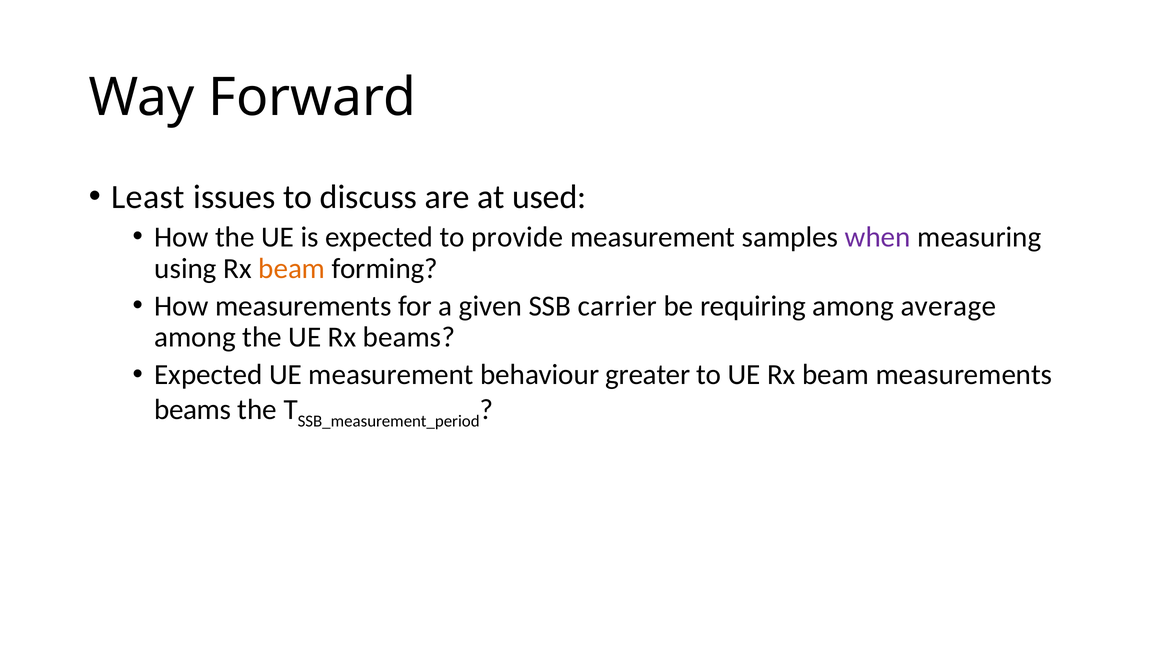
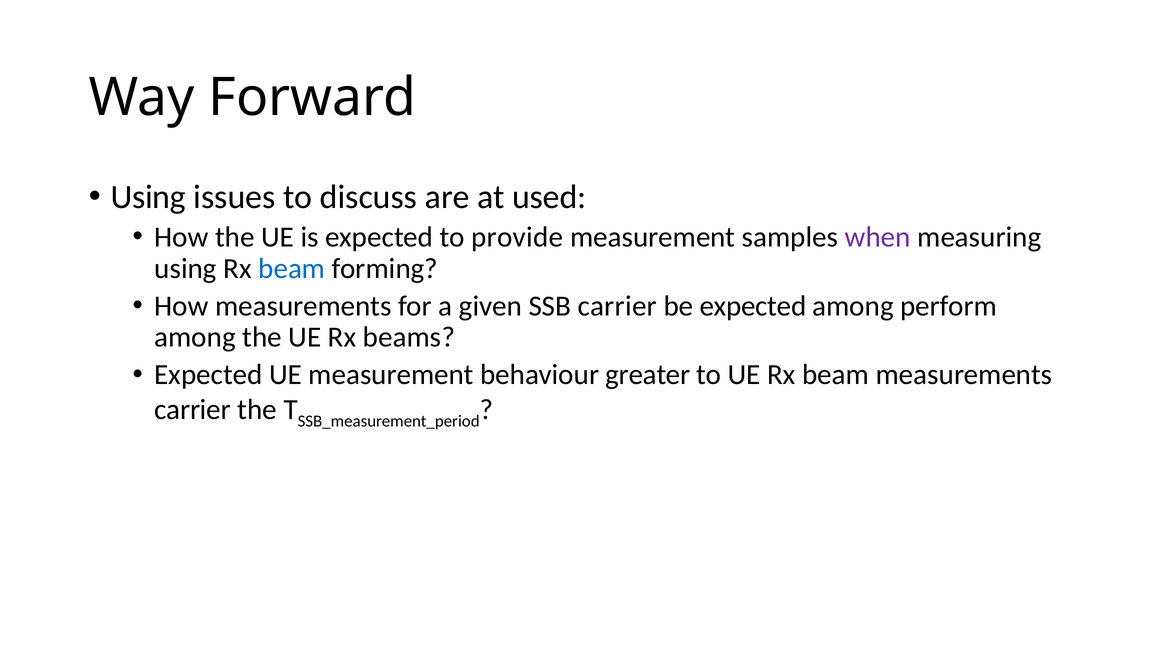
Least: Least -> Using (148, 197)
beam colour: orange -> blue (292, 269)
be requiring: requiring -> expected (753, 306)
average: average -> perform (949, 306)
beams: beams -> carrier (193, 410)
